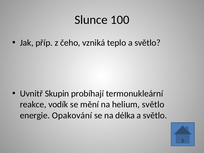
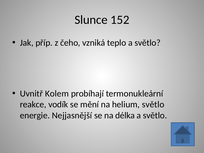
100: 100 -> 152 (120, 20)
Skupin: Skupin -> Kolem (57, 94)
Opakování: Opakování -> Nejjasnější (72, 115)
